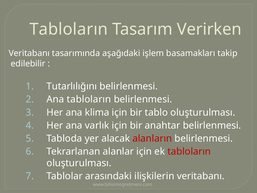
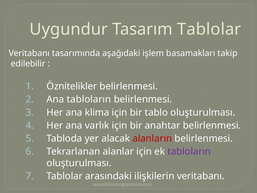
Tabloların: Tabloların -> Uygundur (69, 29)
Tasarım Verirken: Verirken -> Tablolar (209, 29)
Tutarlılığını: Tutarlılığını -> Öznitelikler (72, 86)
tabloların colour: red -> purple (189, 151)
